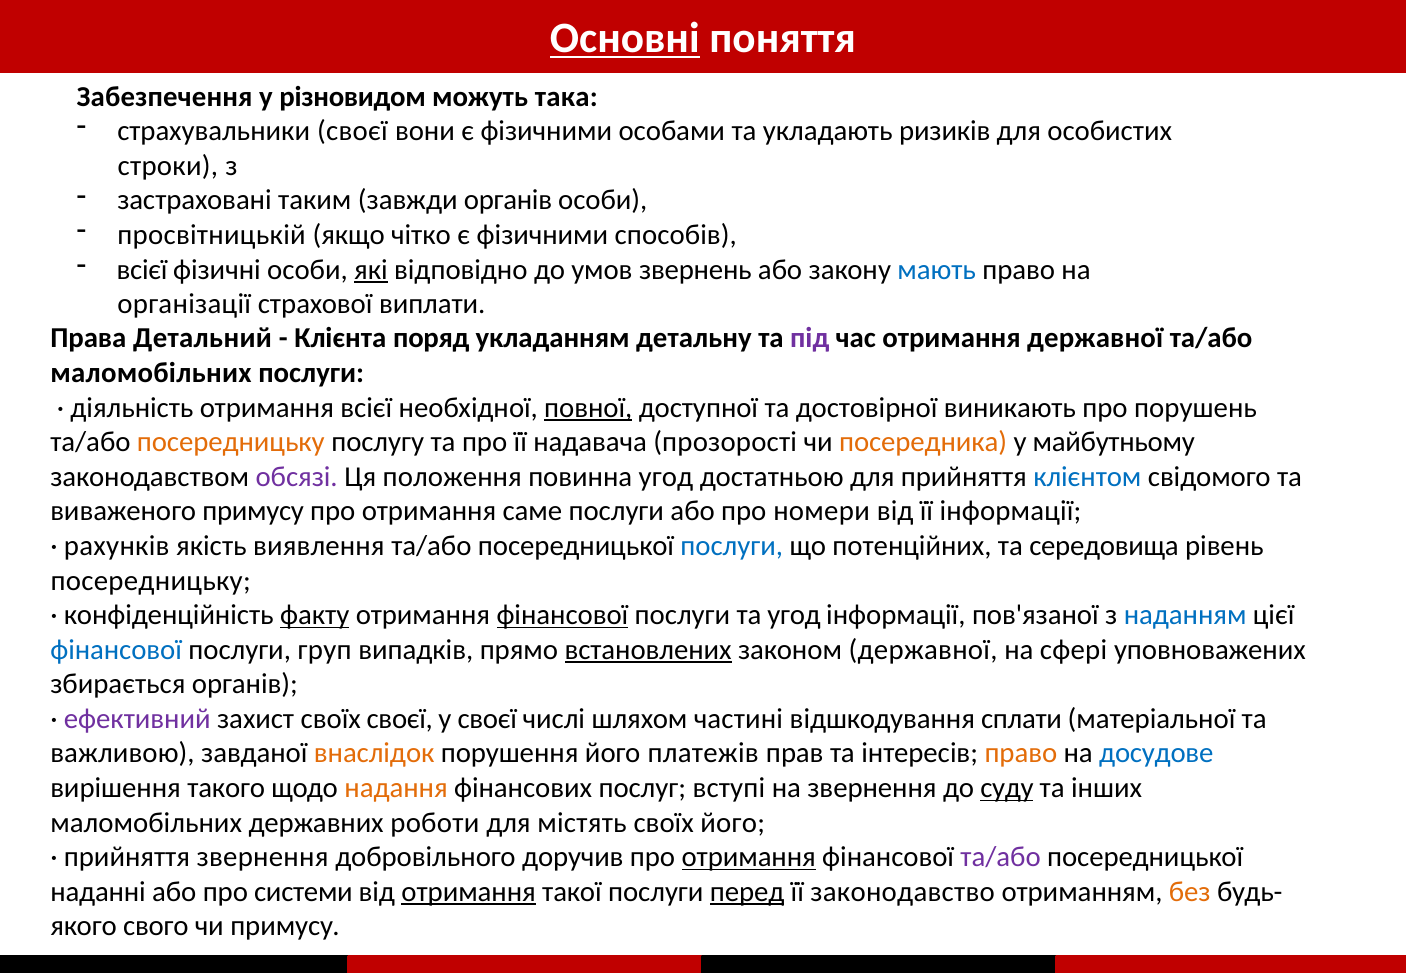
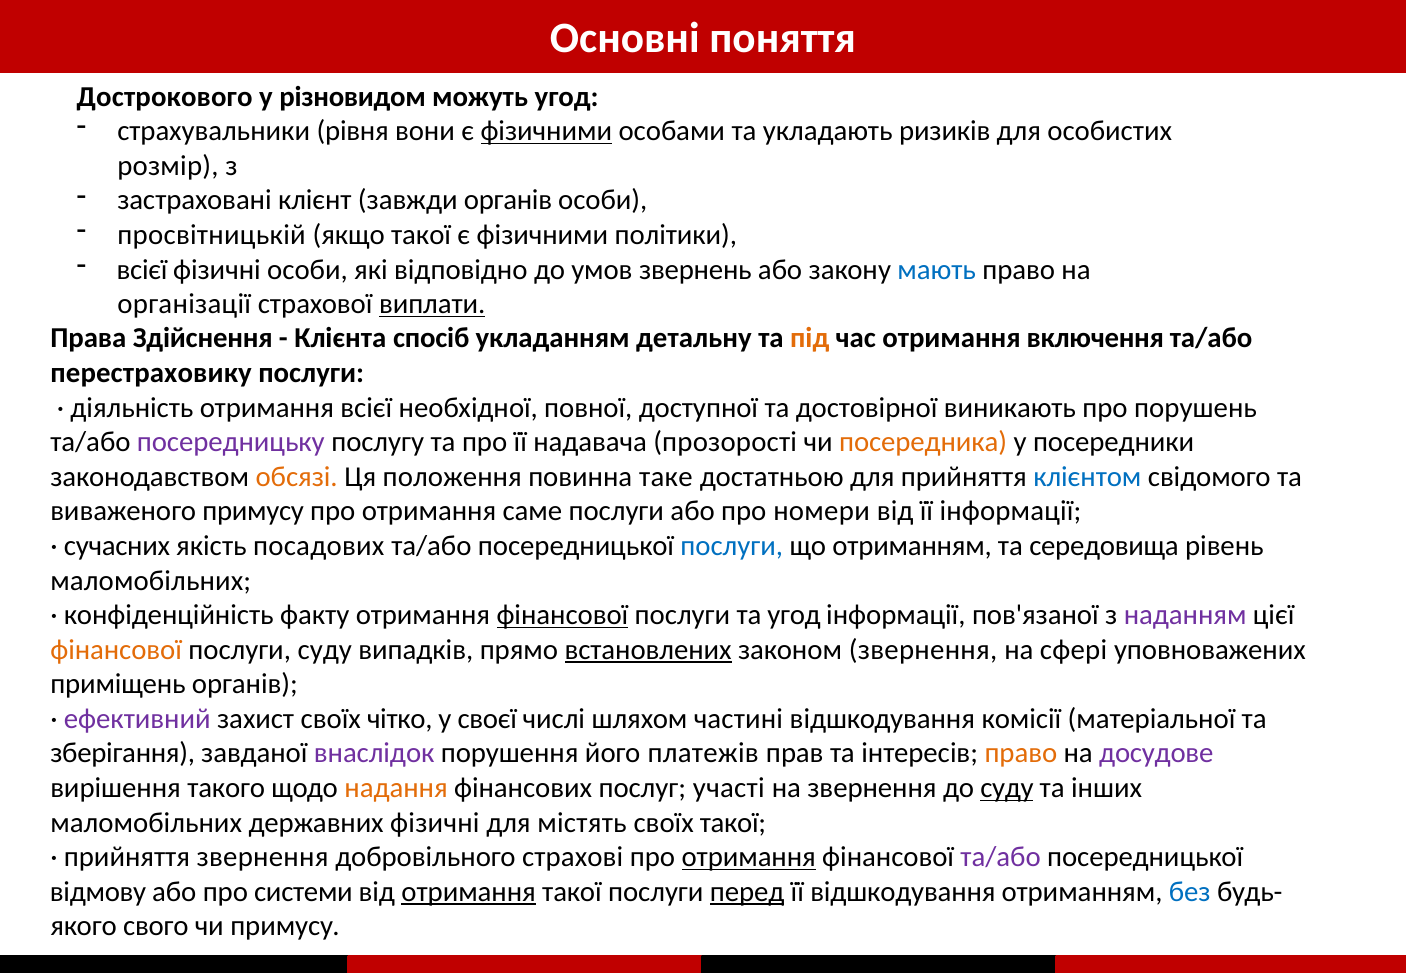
Основні underline: present -> none (625, 39)
Забезпечення: Забезпечення -> Дострокового (165, 97)
можуть така: така -> угод (567, 97)
страхувальники своєї: своєї -> рівня (353, 131)
фізичними underline: none -> present (546, 131)
строки: строки -> розмір (168, 166)
таким: таким -> клієнт (315, 200)
якщо чітко: чітко -> такої (421, 235)
способів: способів -> політики (676, 235)
які underline: present -> none (371, 270)
виплати underline: none -> present (432, 304)
Детальний: Детальний -> Здійснення (203, 339)
поряд: поряд -> спосіб (431, 339)
під colour: purple -> orange (810, 339)
отримання державної: державної -> включення (1095, 339)
маломобільних: маломобільних -> перестраховику (151, 373)
повної underline: present -> none (588, 408)
посередницьку colour: orange -> purple (231, 442)
майбутньому: майбутньому -> посередники (1114, 442)
обсязі colour: purple -> orange (297, 477)
повинна угод: угод -> таке (666, 477)
рахунків: рахунків -> сучасних (117, 546)
виявлення: виявлення -> посадових (319, 546)
що потенційних: потенційних -> отриманням (912, 546)
посередницьку: посередницьку -> маломобільних (151, 581)
факту underline: present -> none (315, 615)
наданням colour: blue -> purple (1185, 615)
фінансової colour: blue -> orange (116, 650)
послуги груп: груп -> суду (325, 650)
законом державної: державної -> звернення (923, 650)
збирається: збирається -> приміщень (118, 685)
своїх своєї: своєї -> чітко (400, 719)
сплати: сплати -> комісії (1021, 719)
важливою: важливою -> зберігання (123, 754)
внаслідок colour: orange -> purple (374, 754)
досудове colour: blue -> purple (1156, 754)
вступі: вступі -> участі (729, 788)
державних роботи: роботи -> фізичні (435, 823)
своїх його: його -> такої (733, 823)
доручив: доручив -> страхові (573, 857)
наданні: наданні -> відмову (98, 892)
її законодавство: законодавство -> відшкодування (903, 892)
без colour: orange -> blue (1190, 892)
